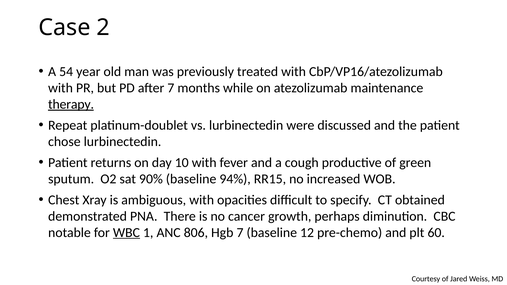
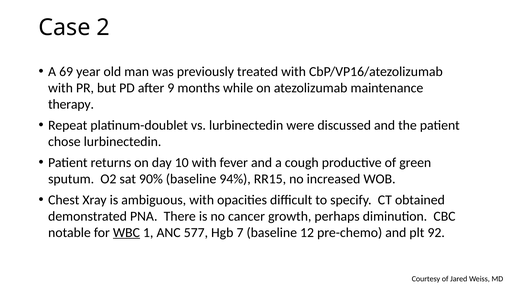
54: 54 -> 69 (66, 72)
after 7: 7 -> 9 (171, 88)
therapy underline: present -> none (71, 104)
806: 806 -> 577 (196, 233)
60: 60 -> 92 (436, 233)
